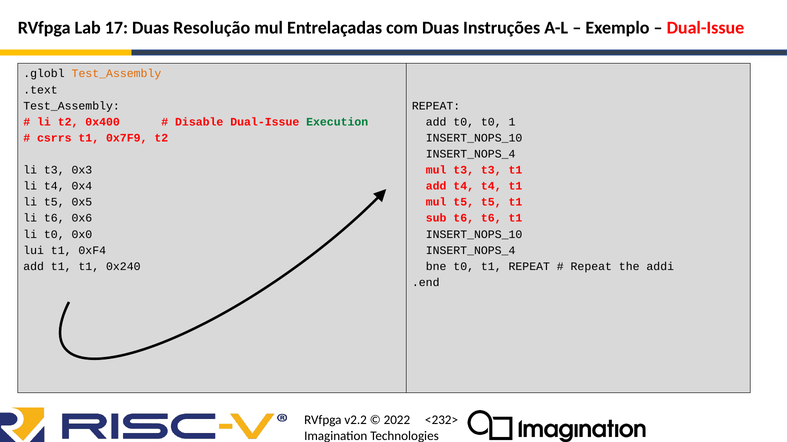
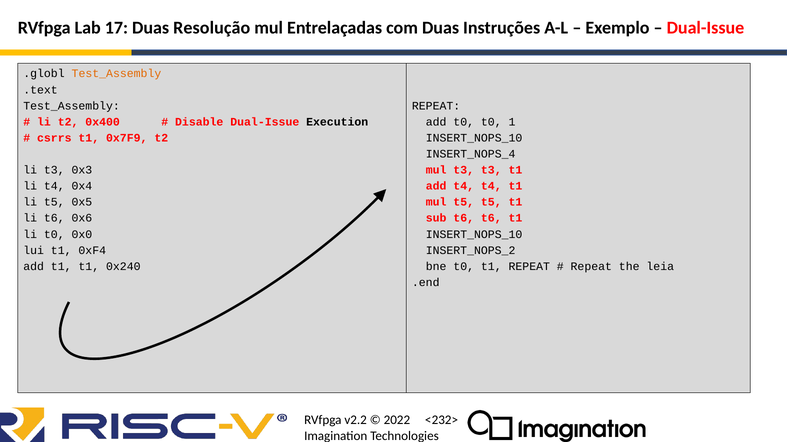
Execution colour: green -> black (337, 122)
INSERT_NOPS_4: INSERT_NOPS_4 -> INSERT_NOPS_2 (471, 251)
addi: addi -> leia (660, 267)
